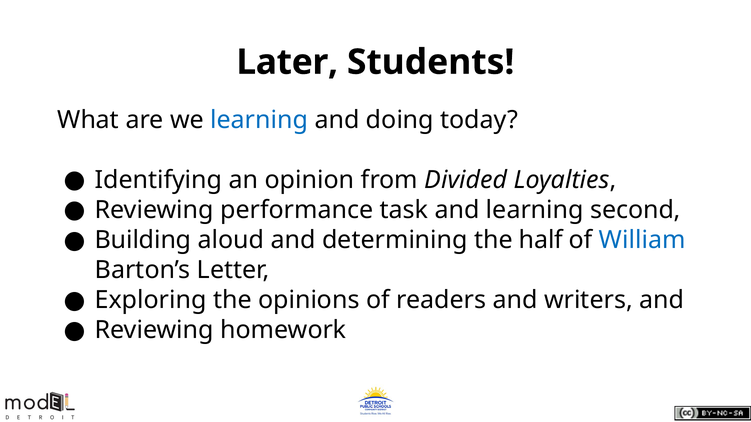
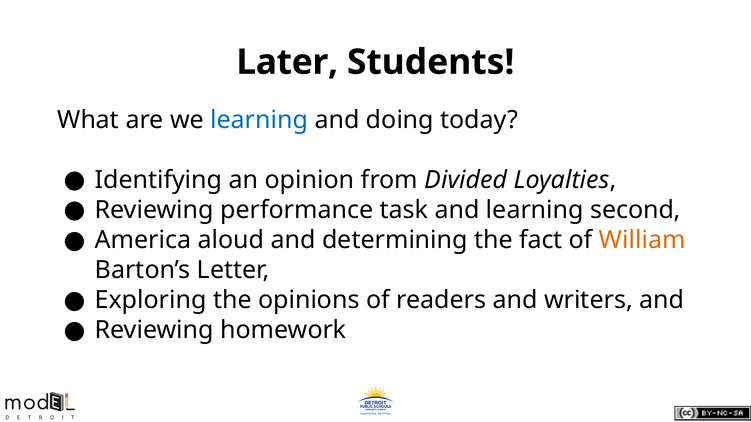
Building: Building -> America (143, 240)
half: half -> fact (541, 240)
William colour: blue -> orange (642, 240)
